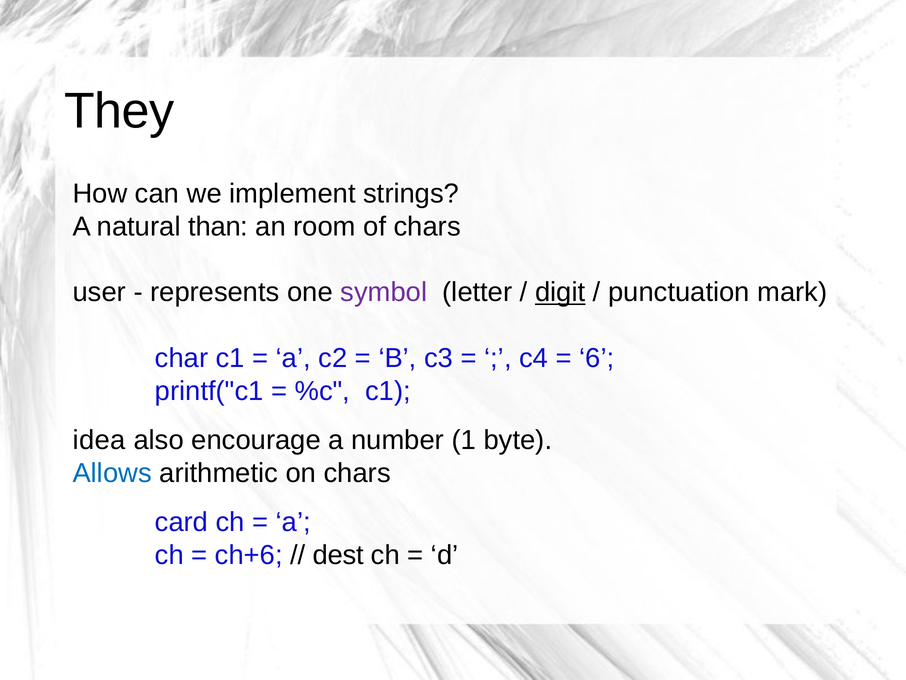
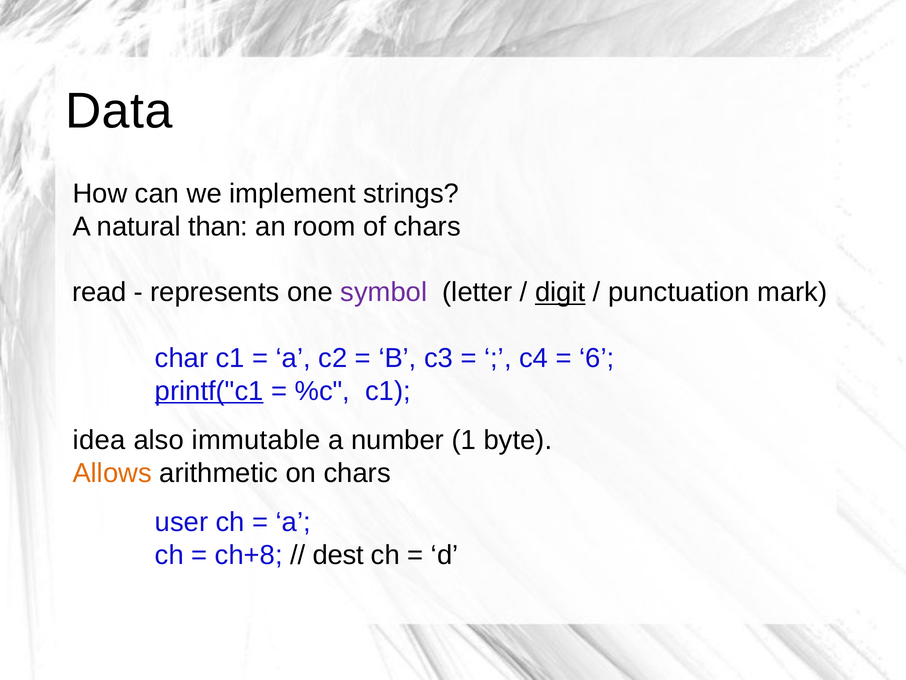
They: They -> Data (119, 111)
user: user -> read (99, 292)
printf("c1 underline: none -> present (209, 391)
encourage: encourage -> immutable (256, 440)
Allows colour: blue -> orange (112, 473)
card: card -> user (182, 522)
ch+6: ch+6 -> ch+8 (249, 555)
